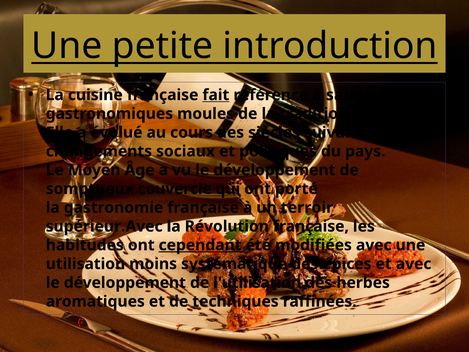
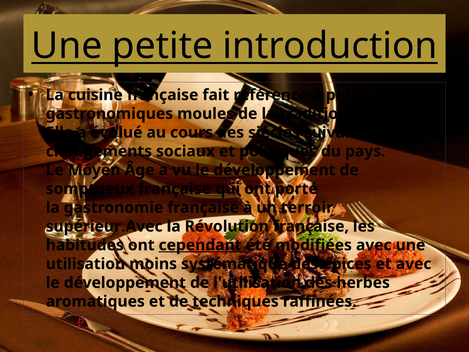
fait underline: present -> none (216, 95)
à sauge: sauge -> petite (350, 95)
somptueux couvercle: couvercle -> française (175, 189)
